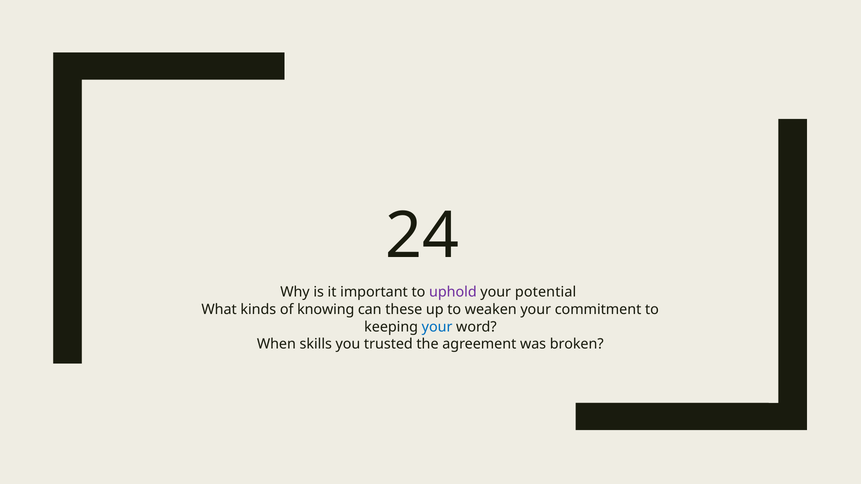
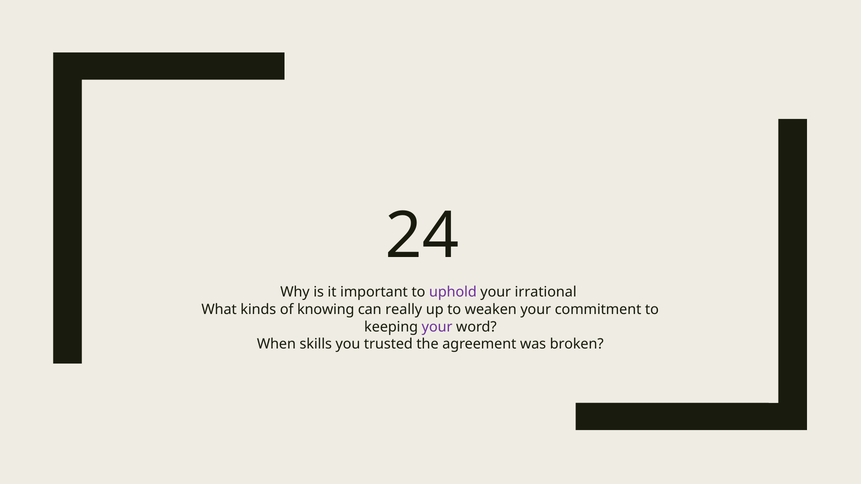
potential: potential -> irrational (546, 292)
these: these -> really (404, 310)
your colour: blue -> purple (437, 327)
